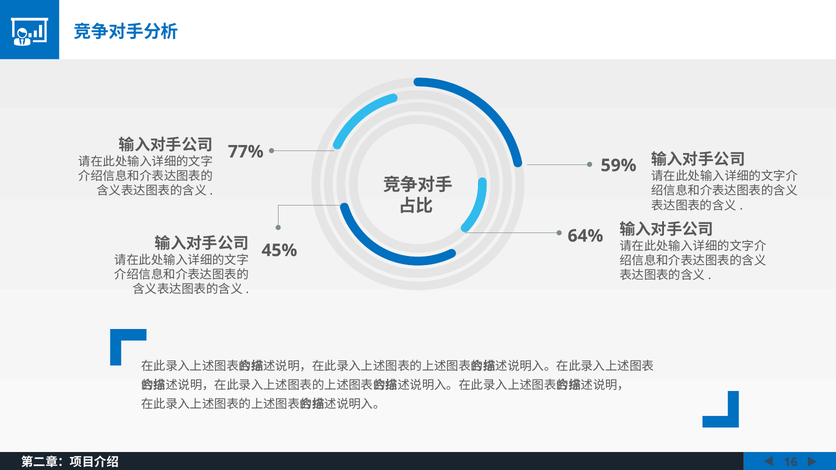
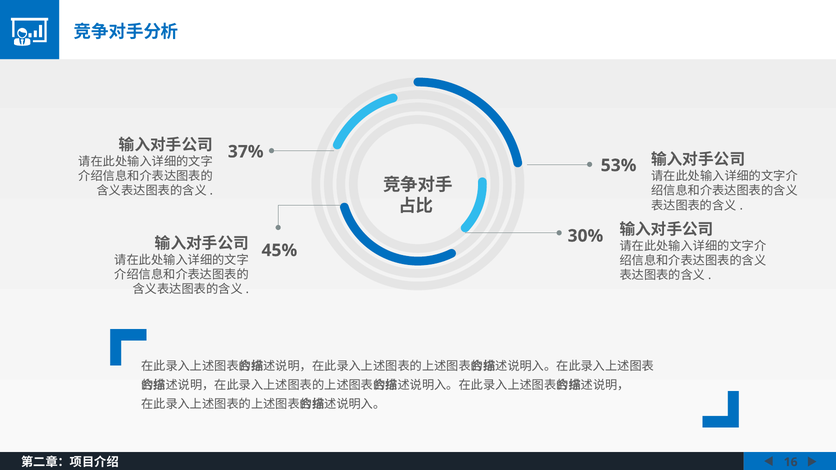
77%: 77% -> 37% (246, 152)
59%: 59% -> 53% (619, 165)
64%: 64% -> 30% (585, 236)
